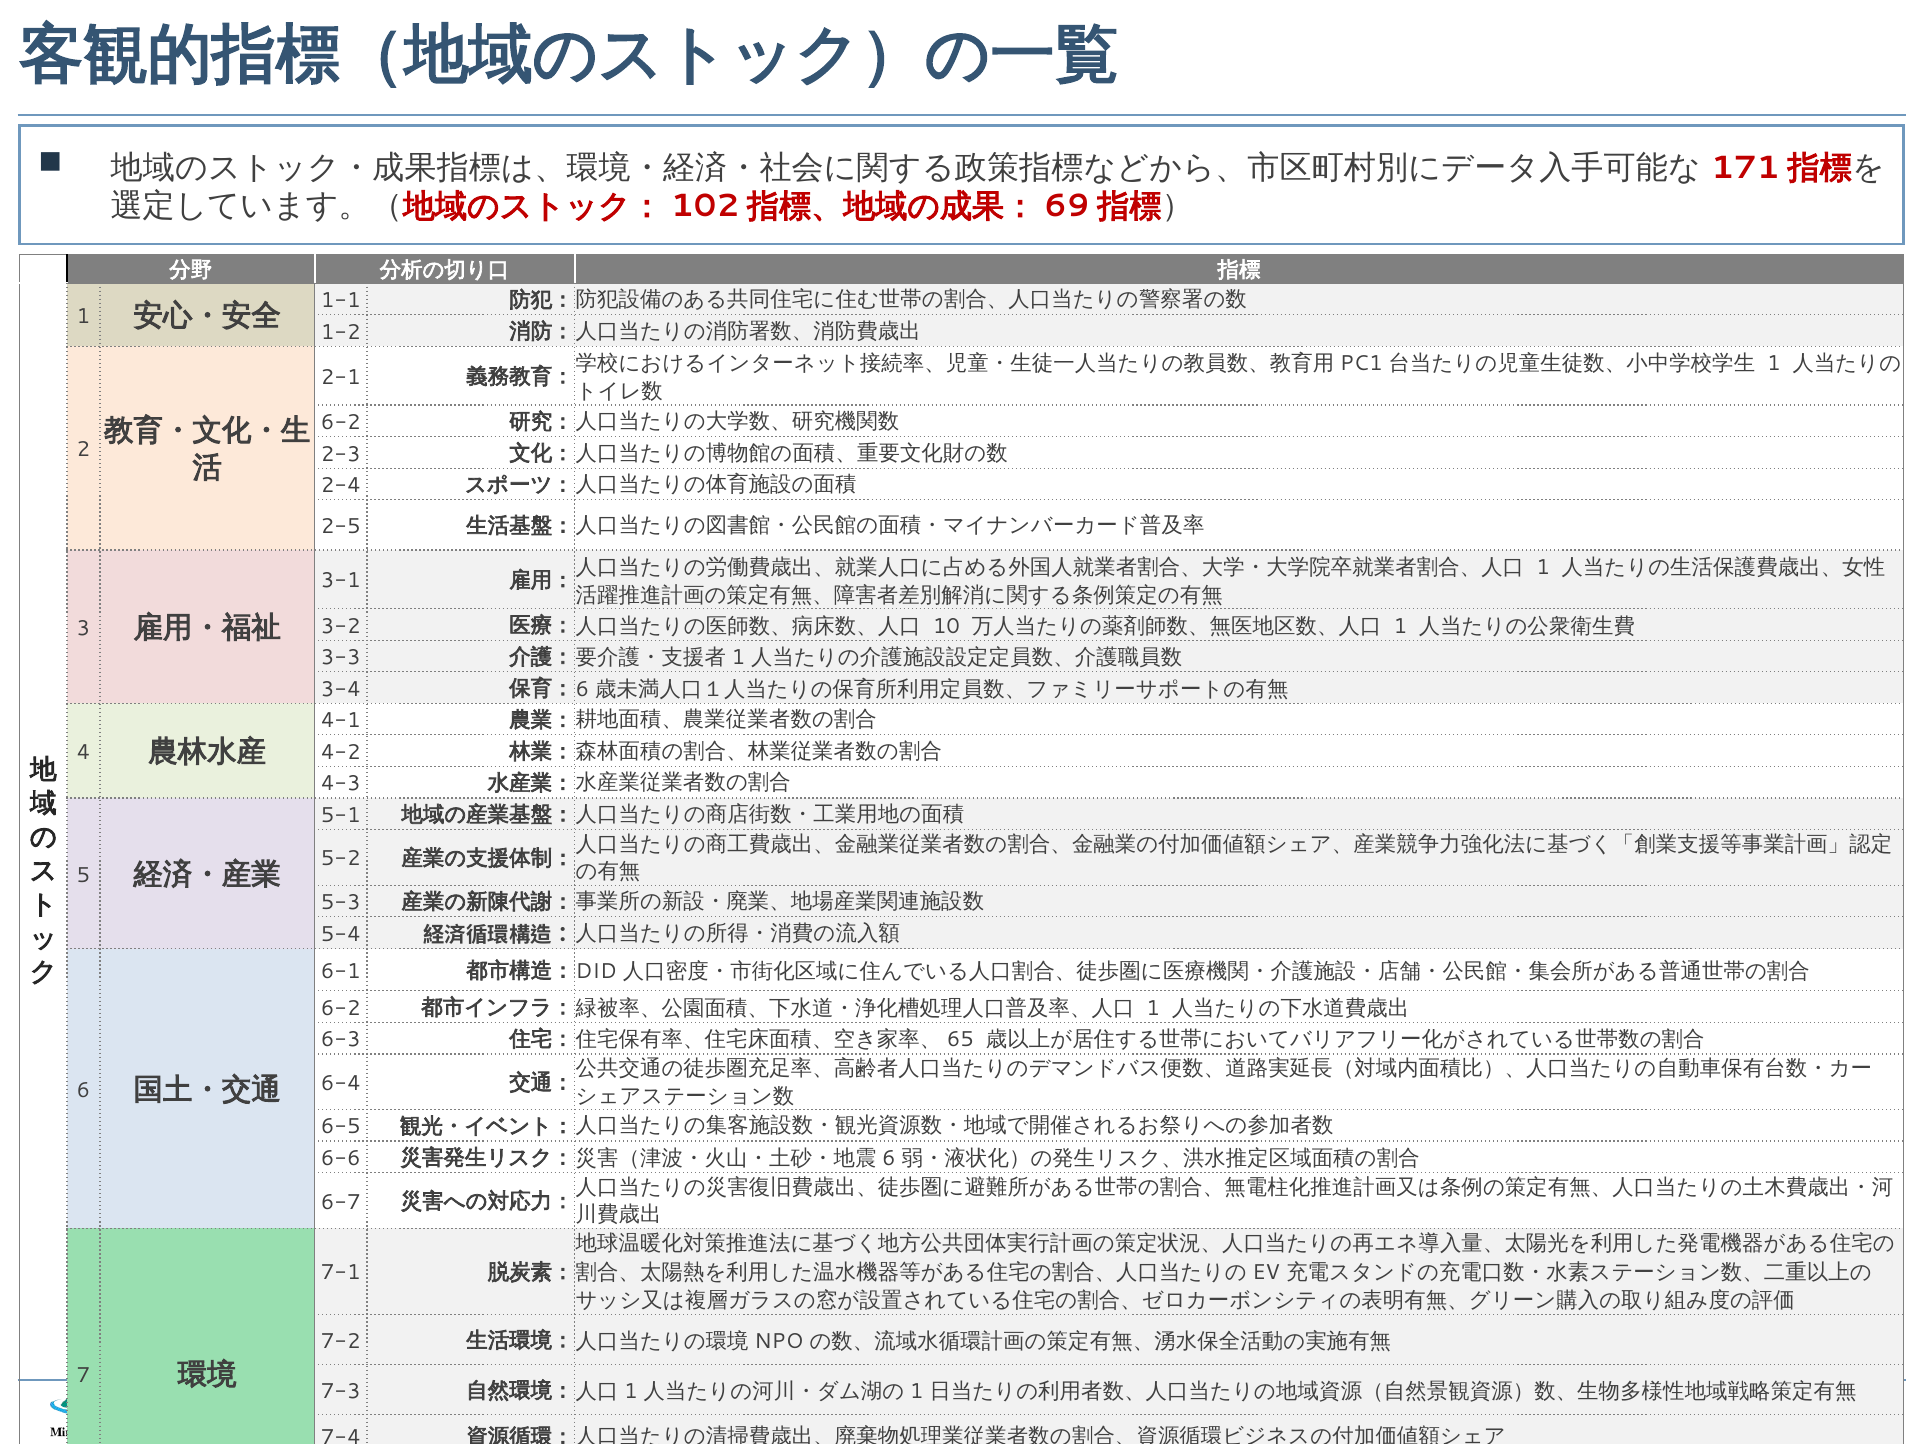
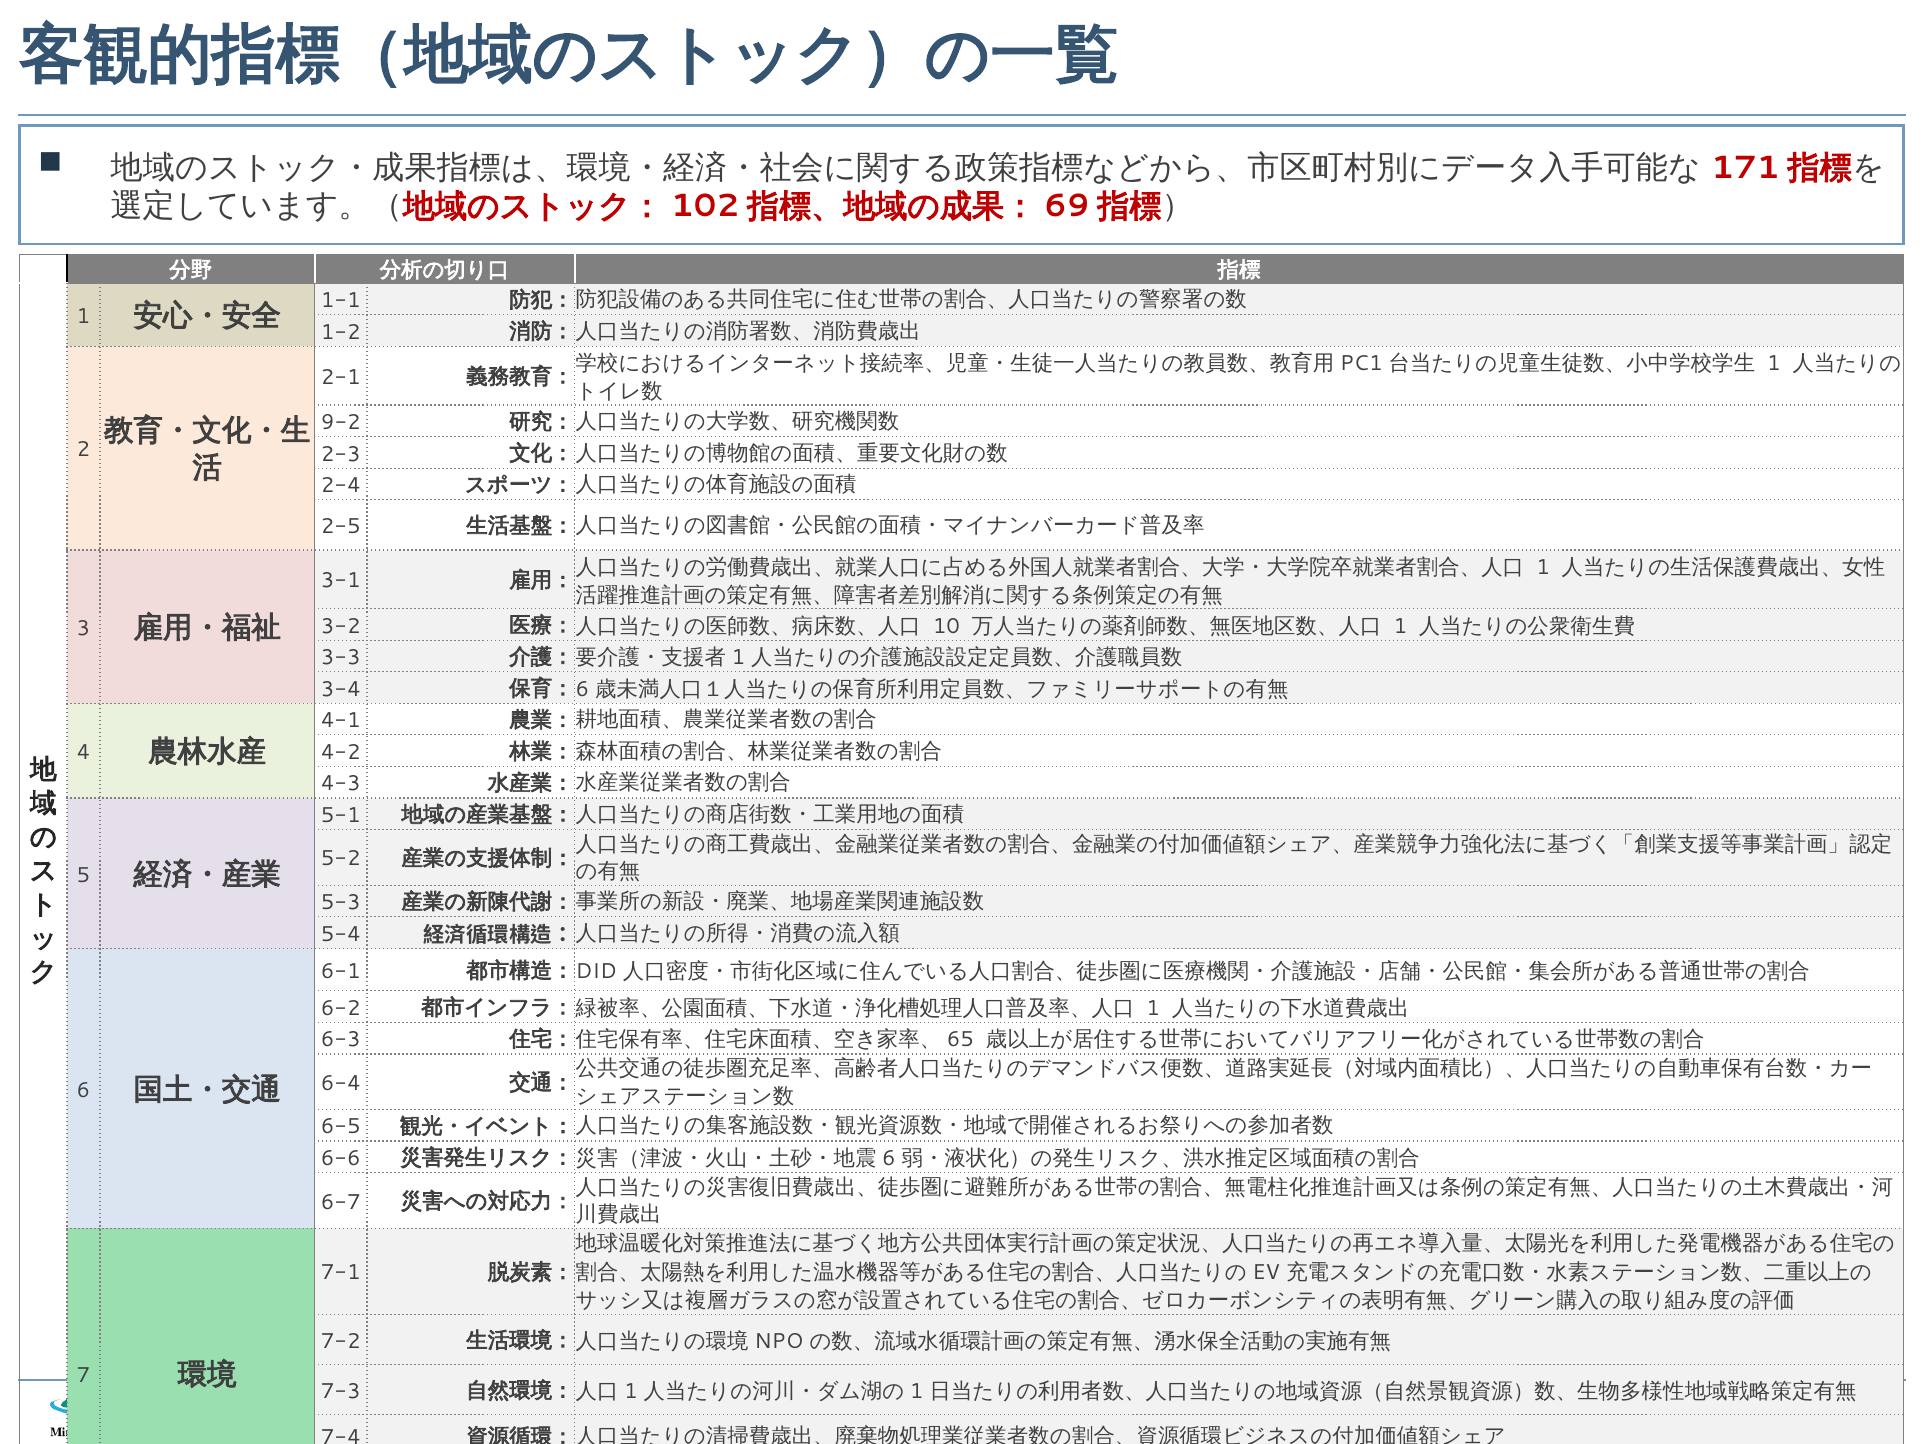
6-2: 6-2 -> 9-2 (341, 422)
